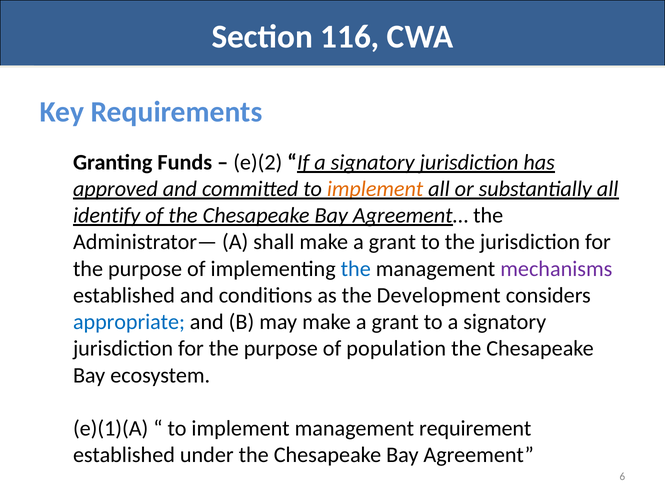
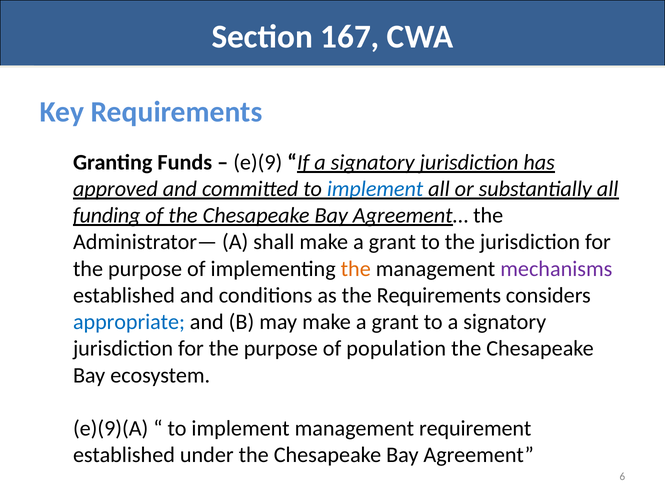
116: 116 -> 167 (350, 37)
e)(2: e)(2 -> e)(9 (258, 162)
implement colour: orange -> blue (375, 189)
identify: identify -> funding (107, 215)
the colour: blue -> orange (356, 269)
the Development: Development -> Requirements (439, 295)
e)(1)(A: e)(1)(A -> e)(9)(A (111, 428)
